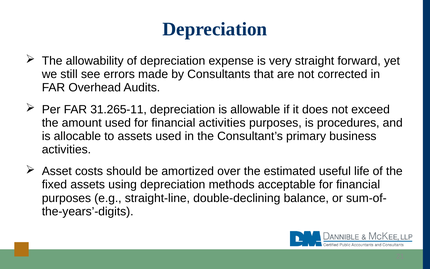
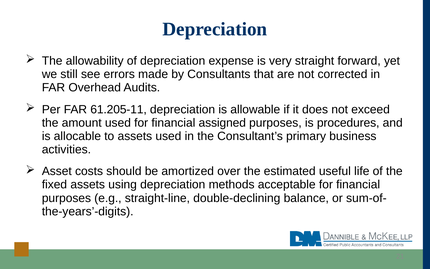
31.265-11: 31.265-11 -> 61.205-11 (119, 109)
financial activities: activities -> assigned (222, 123)
